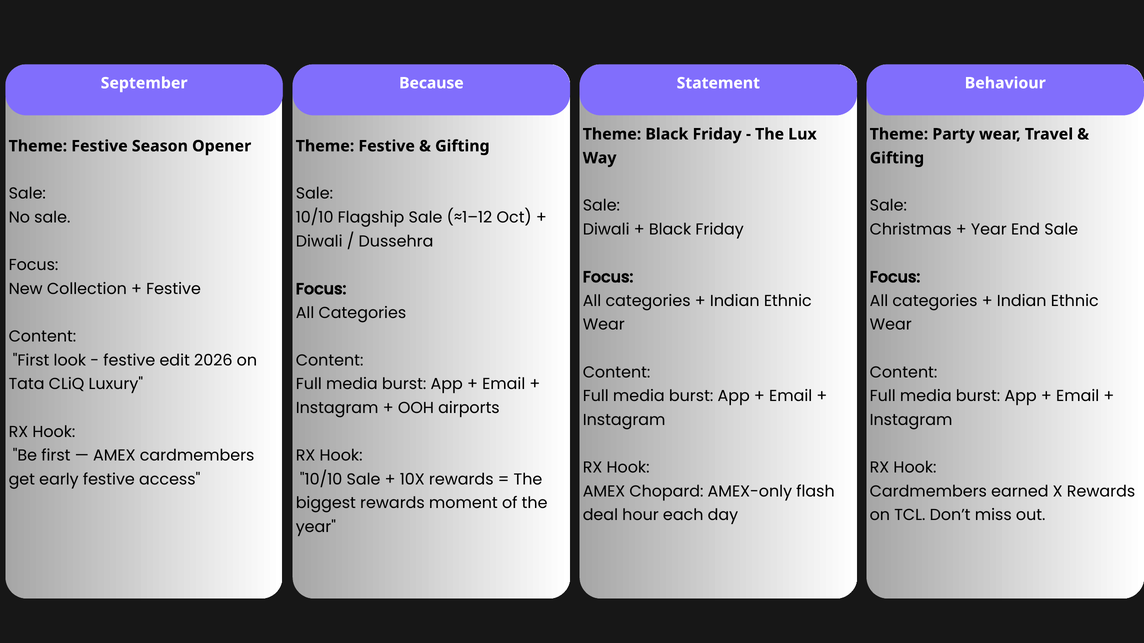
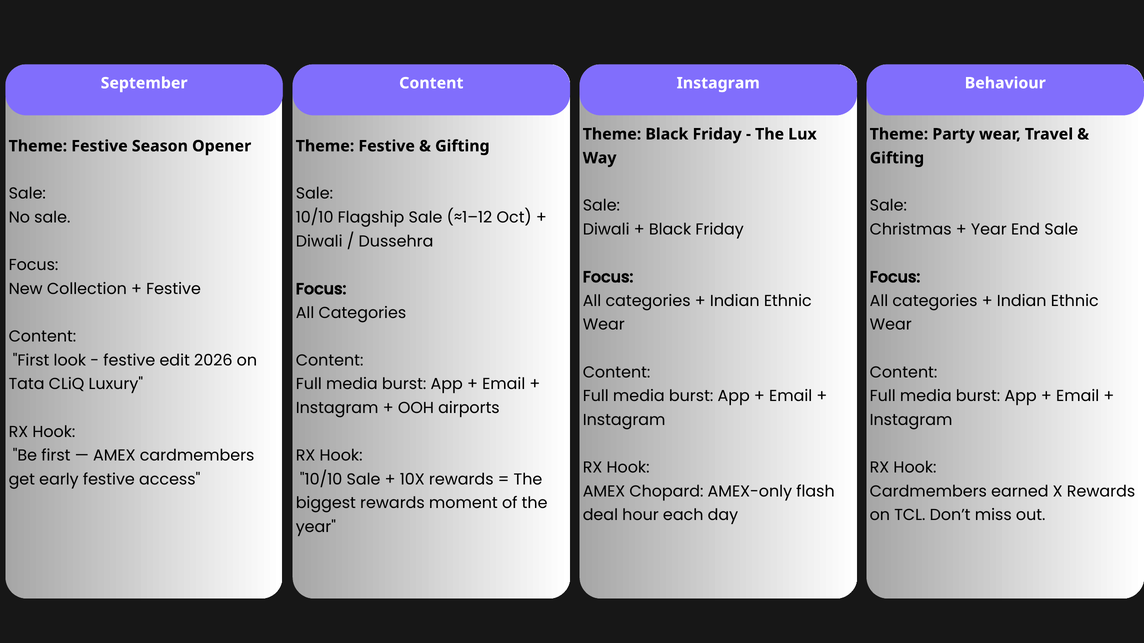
Because: Because -> Content (431, 83)
Statement: Statement -> Instagram (718, 83)
